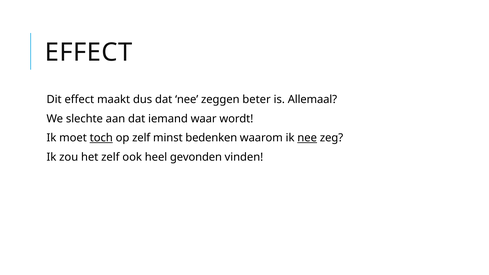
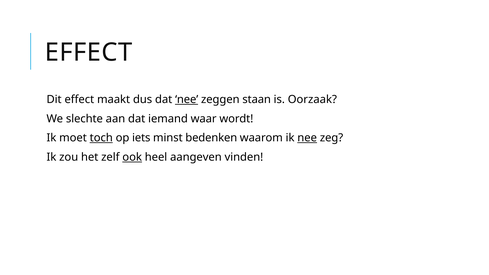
nee underline: none -> present (187, 99)
beter: beter -> staan (257, 99)
Allemaal: Allemaal -> Oorzaak (312, 99)
op zelf: zelf -> iets (141, 138)
ook underline: none -> present (132, 157)
gevonden: gevonden -> aangeven (196, 157)
